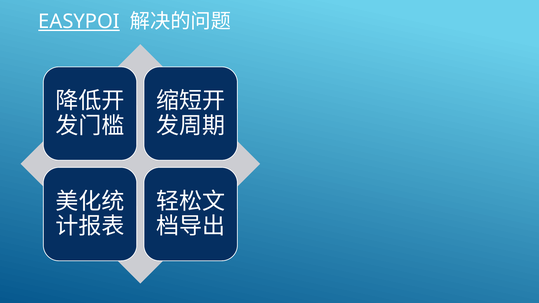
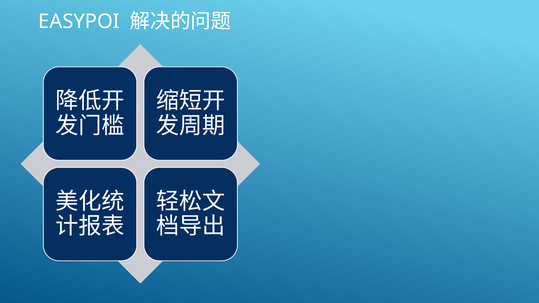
EASYPOI underline: present -> none (79, 22)
